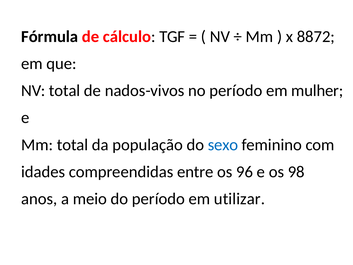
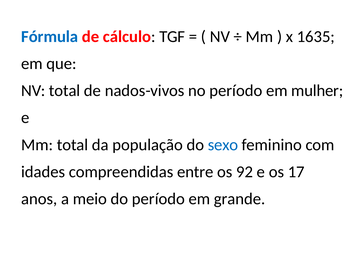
Fórmula colour: black -> blue (50, 37)
8872: 8872 -> 1635 (316, 37)
96: 96 -> 92 (245, 172)
98: 98 -> 17 (296, 172)
utilizar: utilizar -> grande (240, 199)
